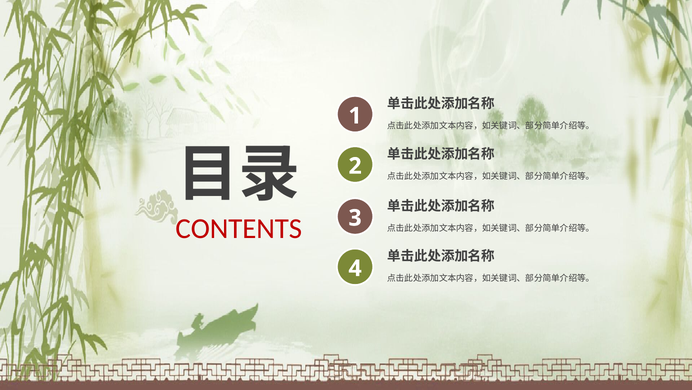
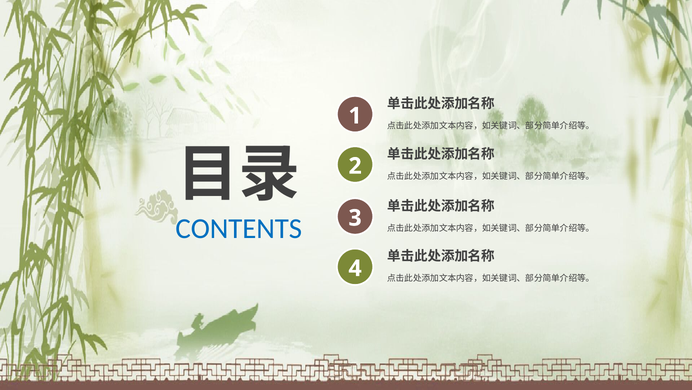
CONTENTS colour: red -> blue (239, 228)
